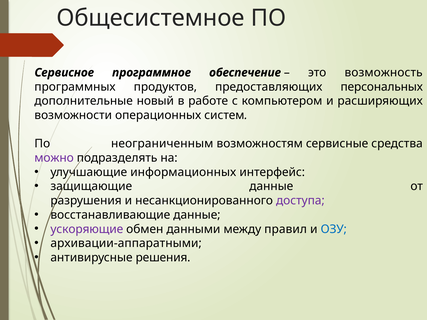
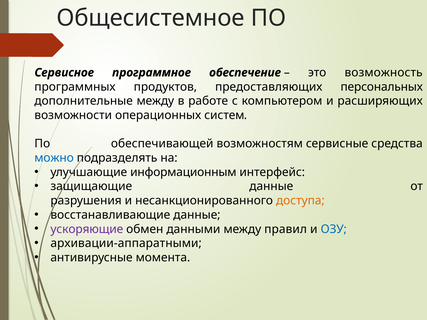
дополнительные новый: новый -> между (155, 101)
неограниченным: неограниченным -> обеспечивающей (162, 144)
можно colour: purple -> blue (54, 158)
информационных: информационных -> информационным (183, 172)
доступа colour: purple -> orange (300, 201)
решения: решения -> момента (163, 258)
